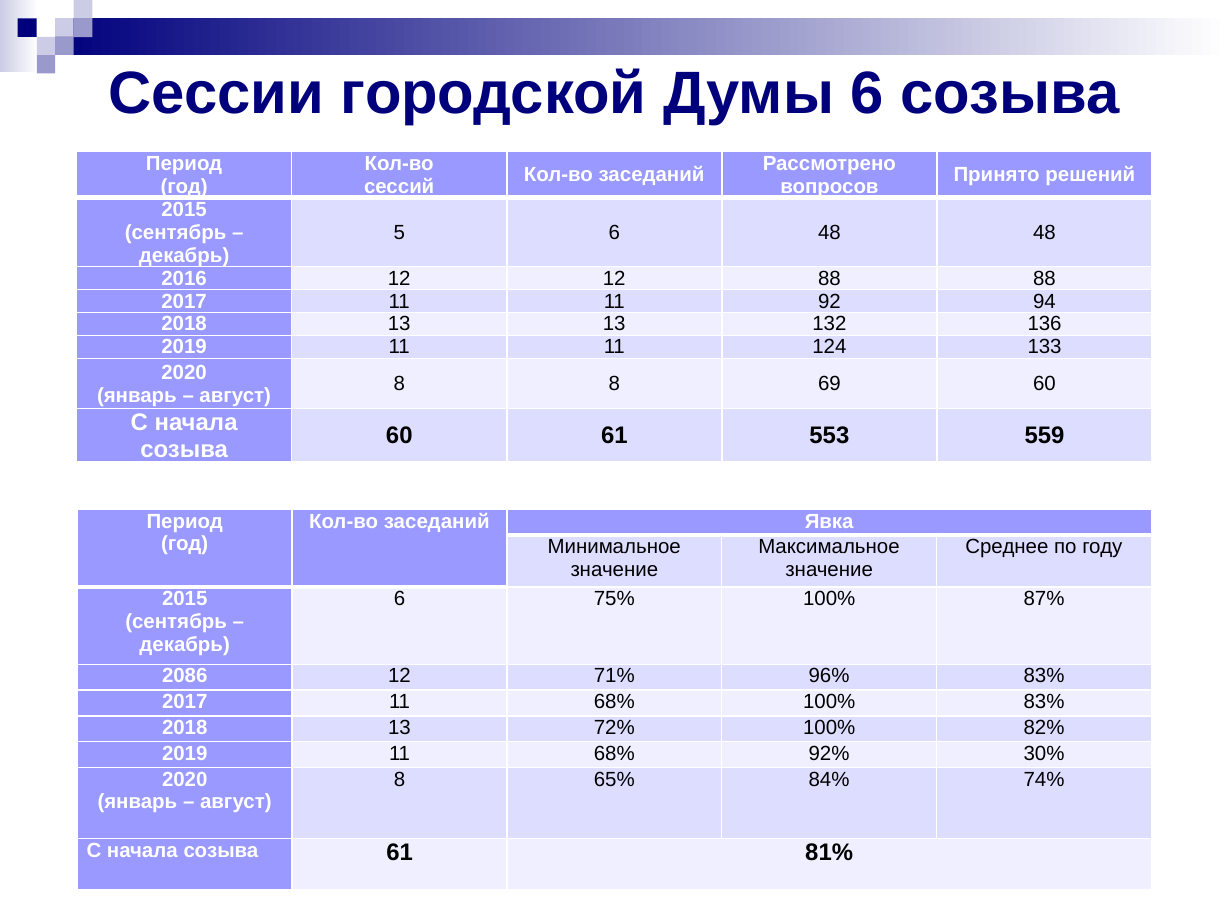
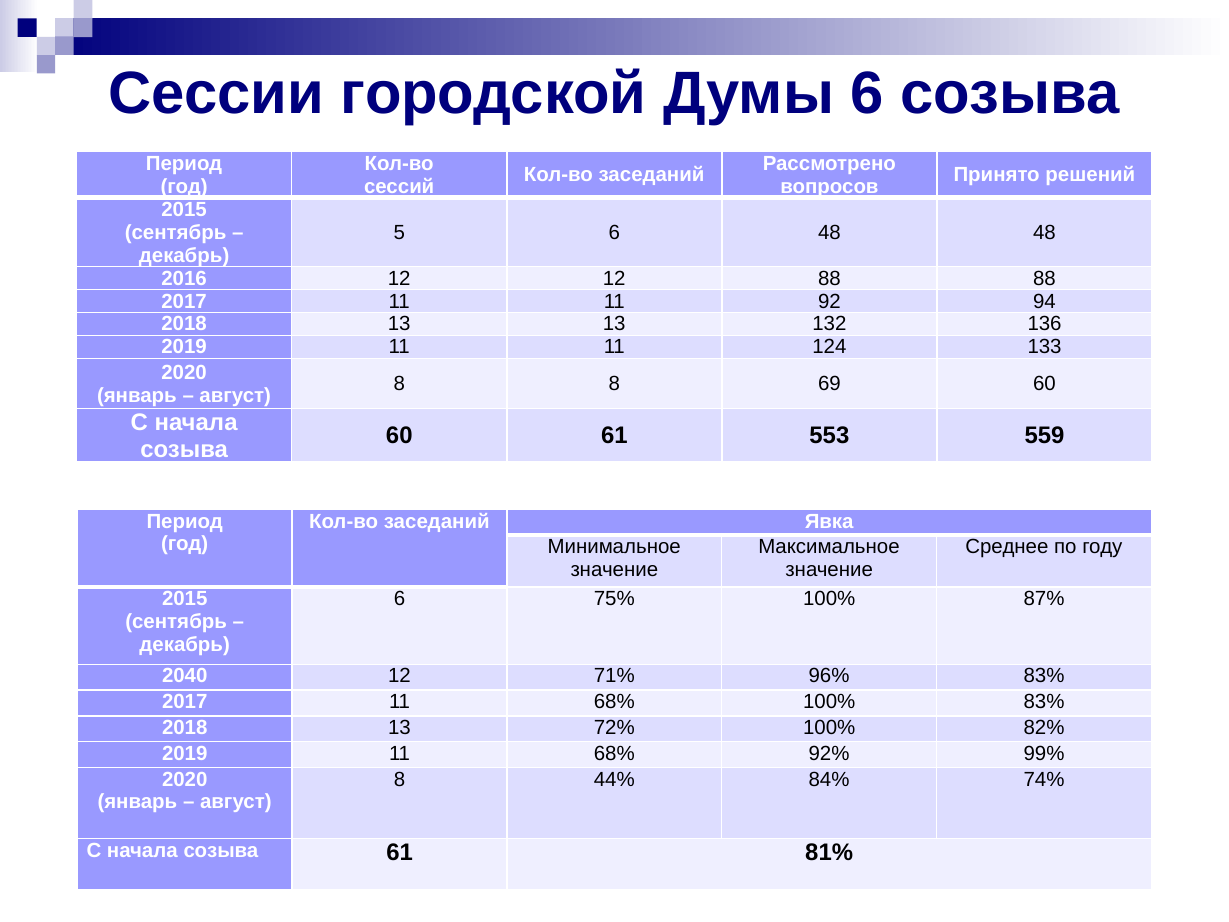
2086: 2086 -> 2040 (185, 676)
30%: 30% -> 99% (1044, 753)
65%: 65% -> 44% (614, 779)
